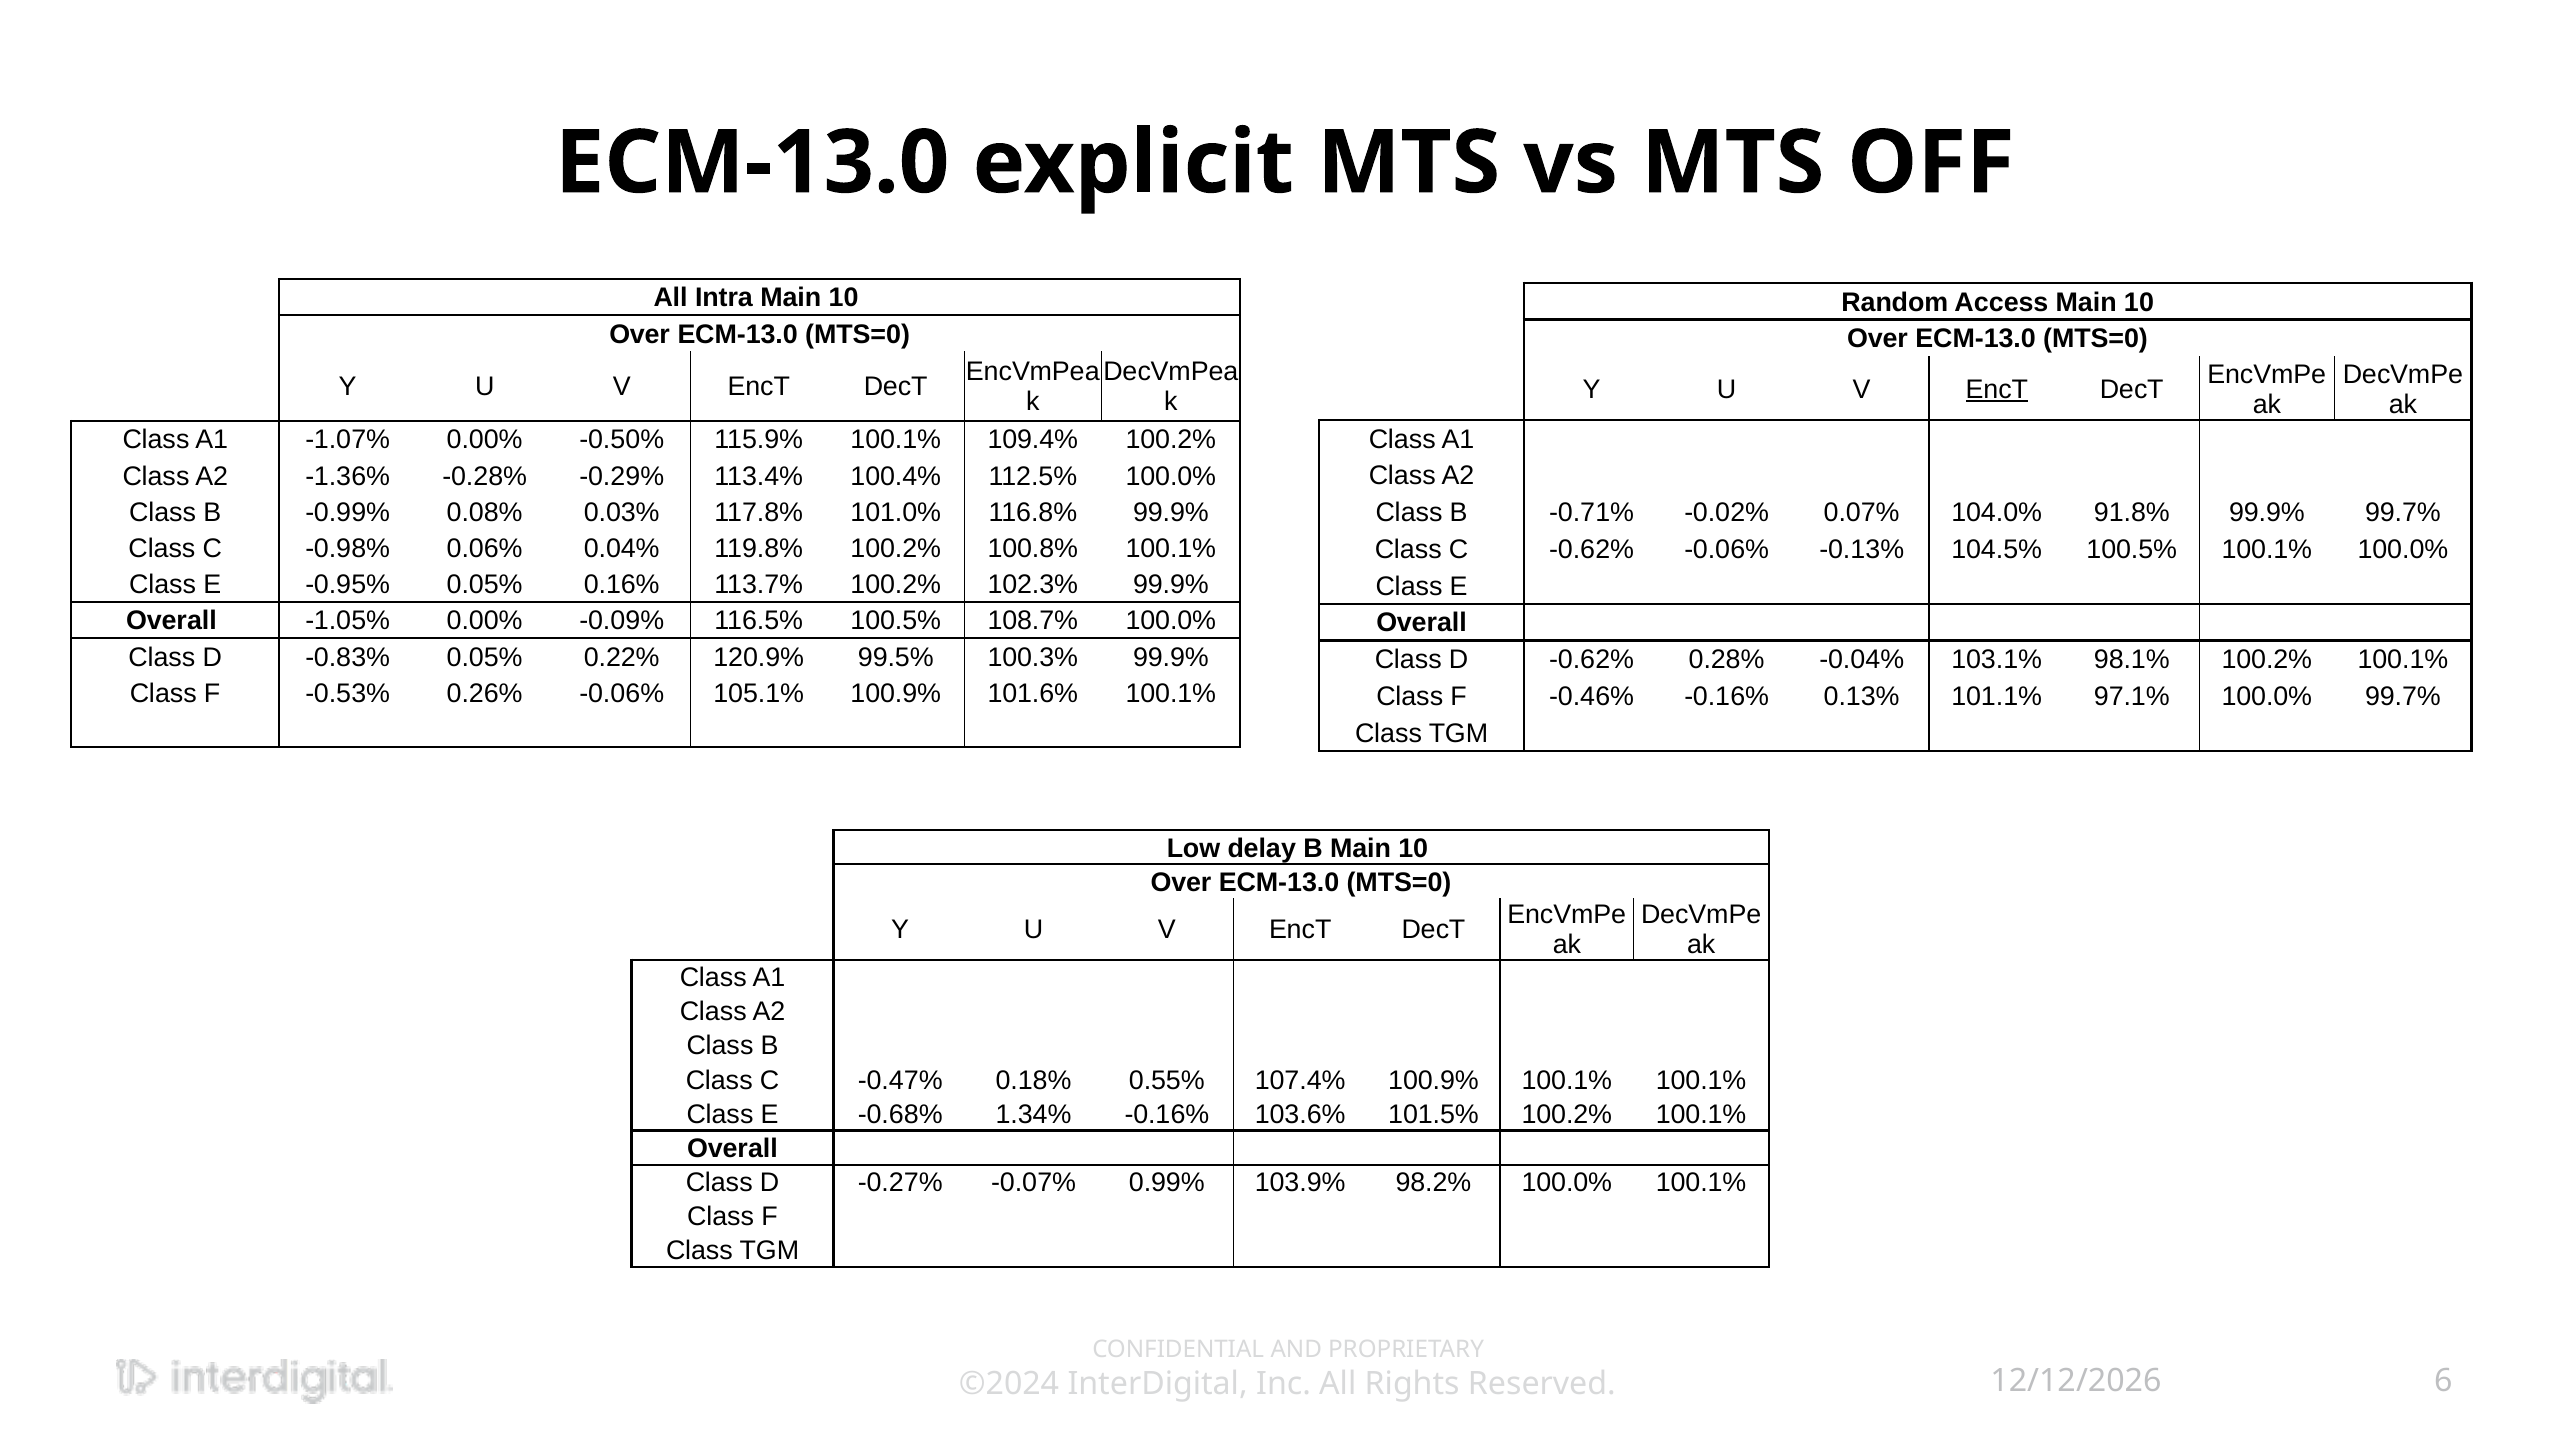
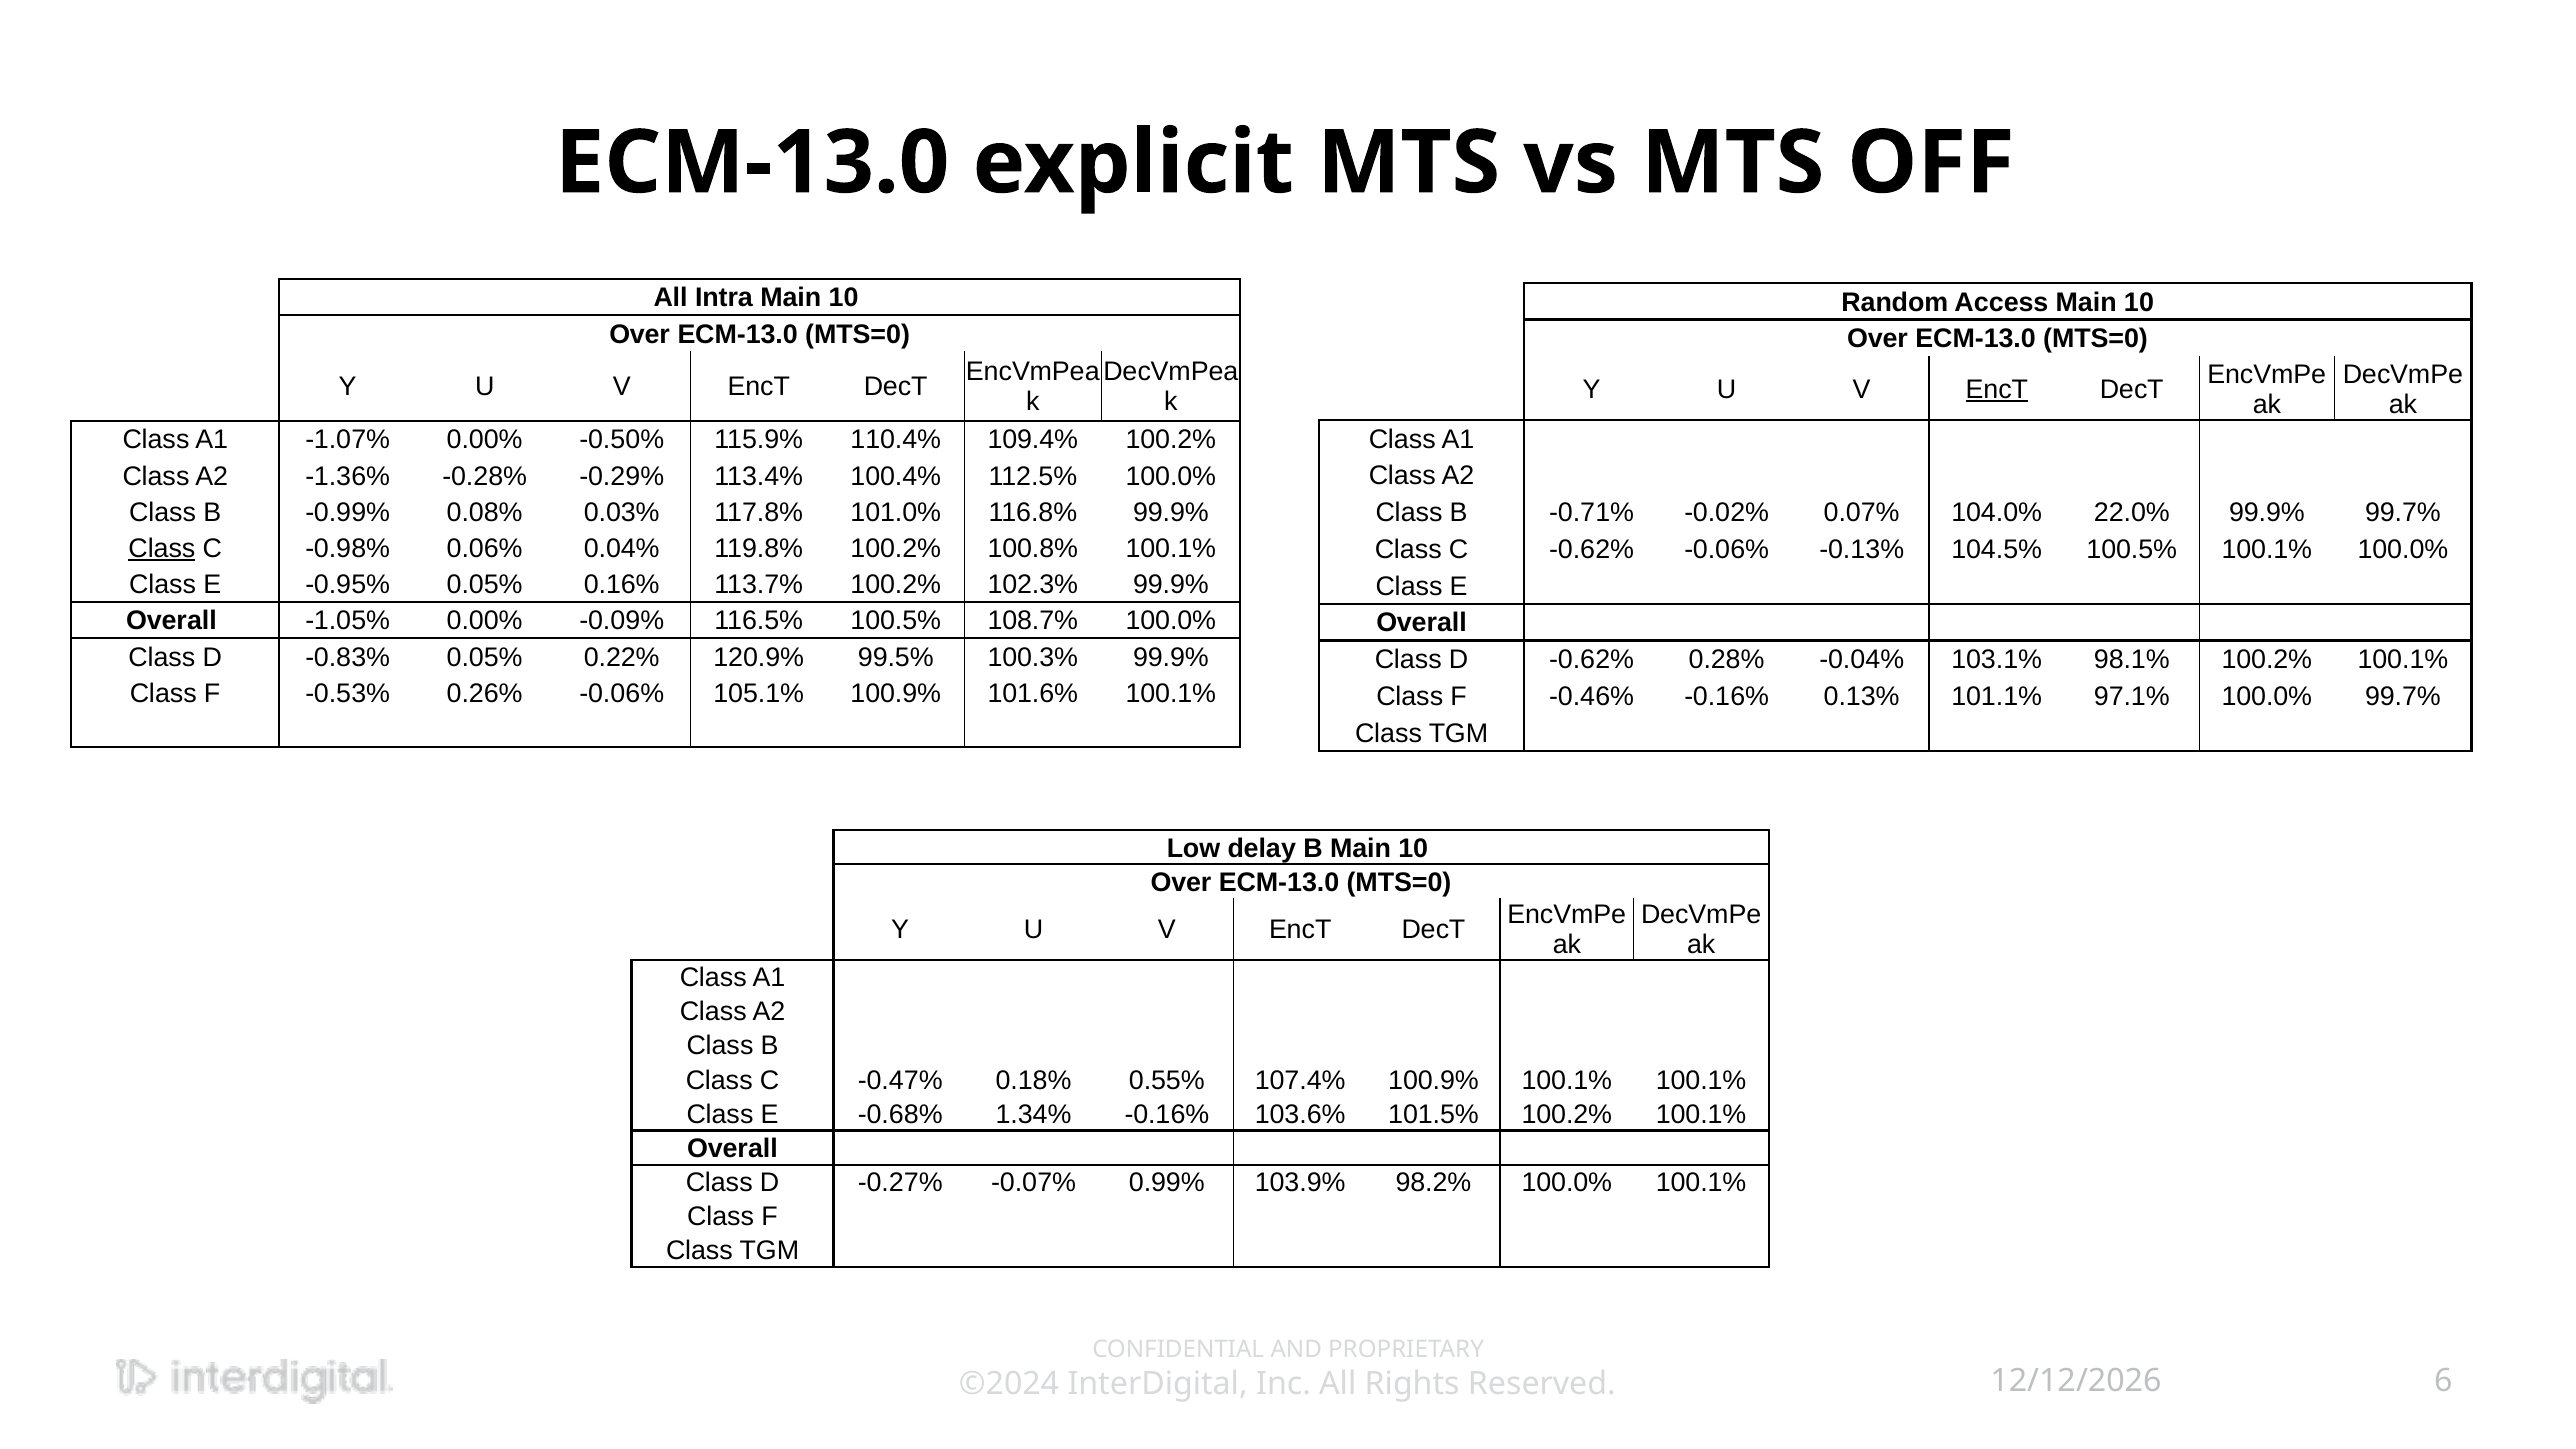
115.9% 100.1%: 100.1% -> 110.4% (896, 440)
91.8%: 91.8% -> 22.0% (2132, 513)
Class underline: none -> present (162, 549)
